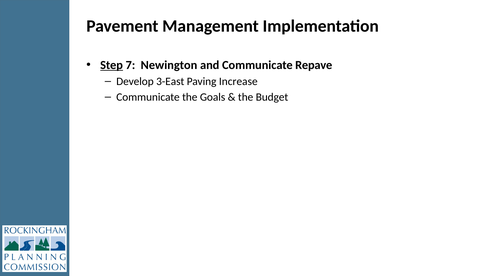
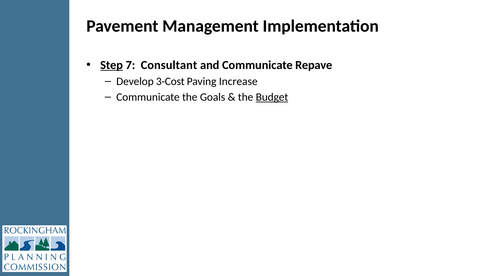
Newington: Newington -> Consultant (169, 65)
3-East: 3-East -> 3-Cost (170, 81)
Budget underline: none -> present (272, 97)
